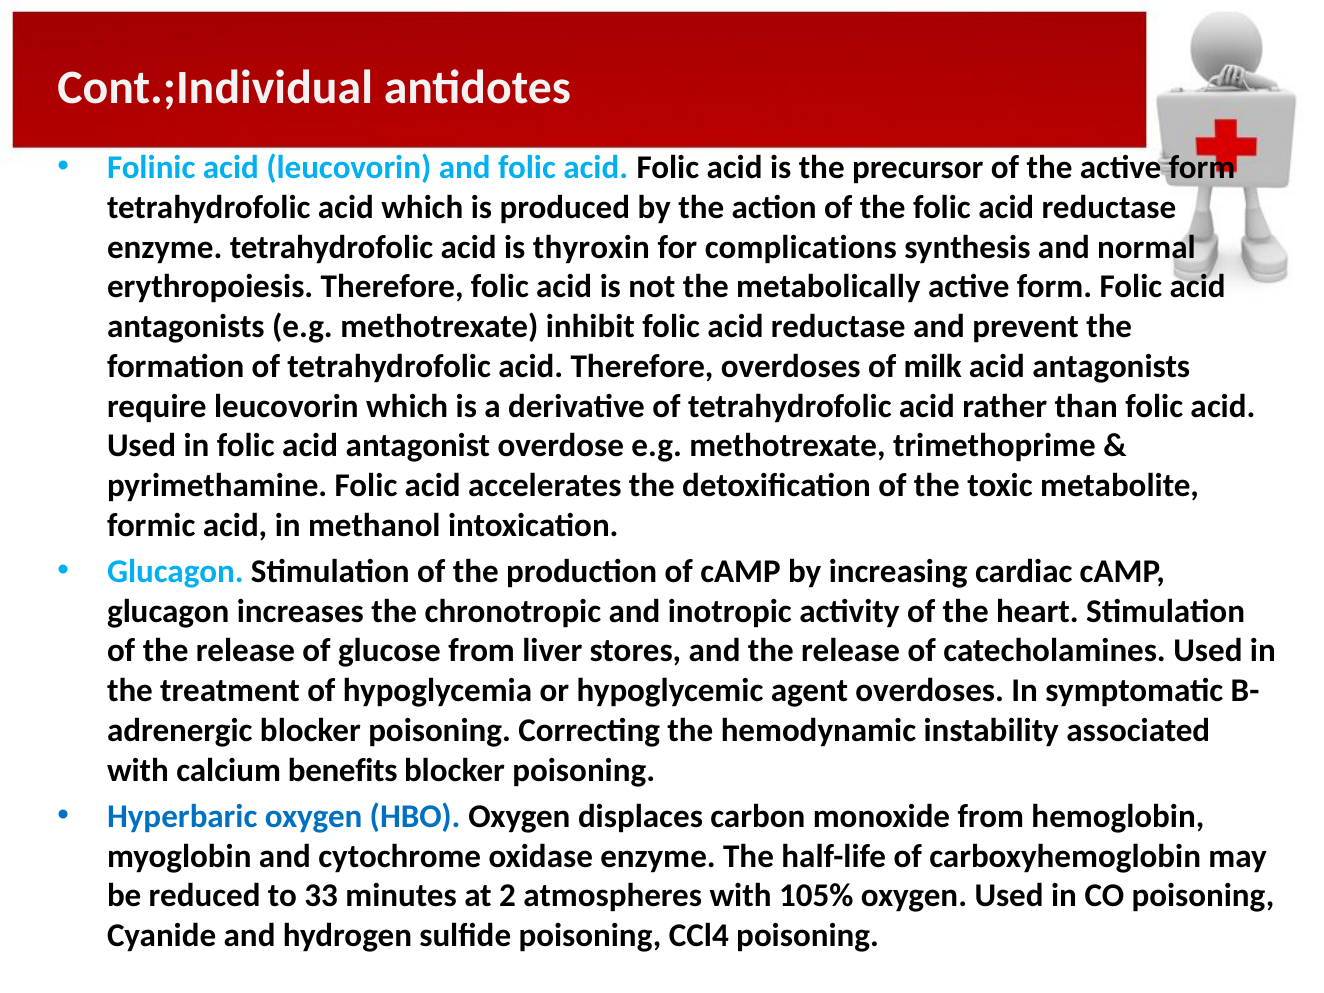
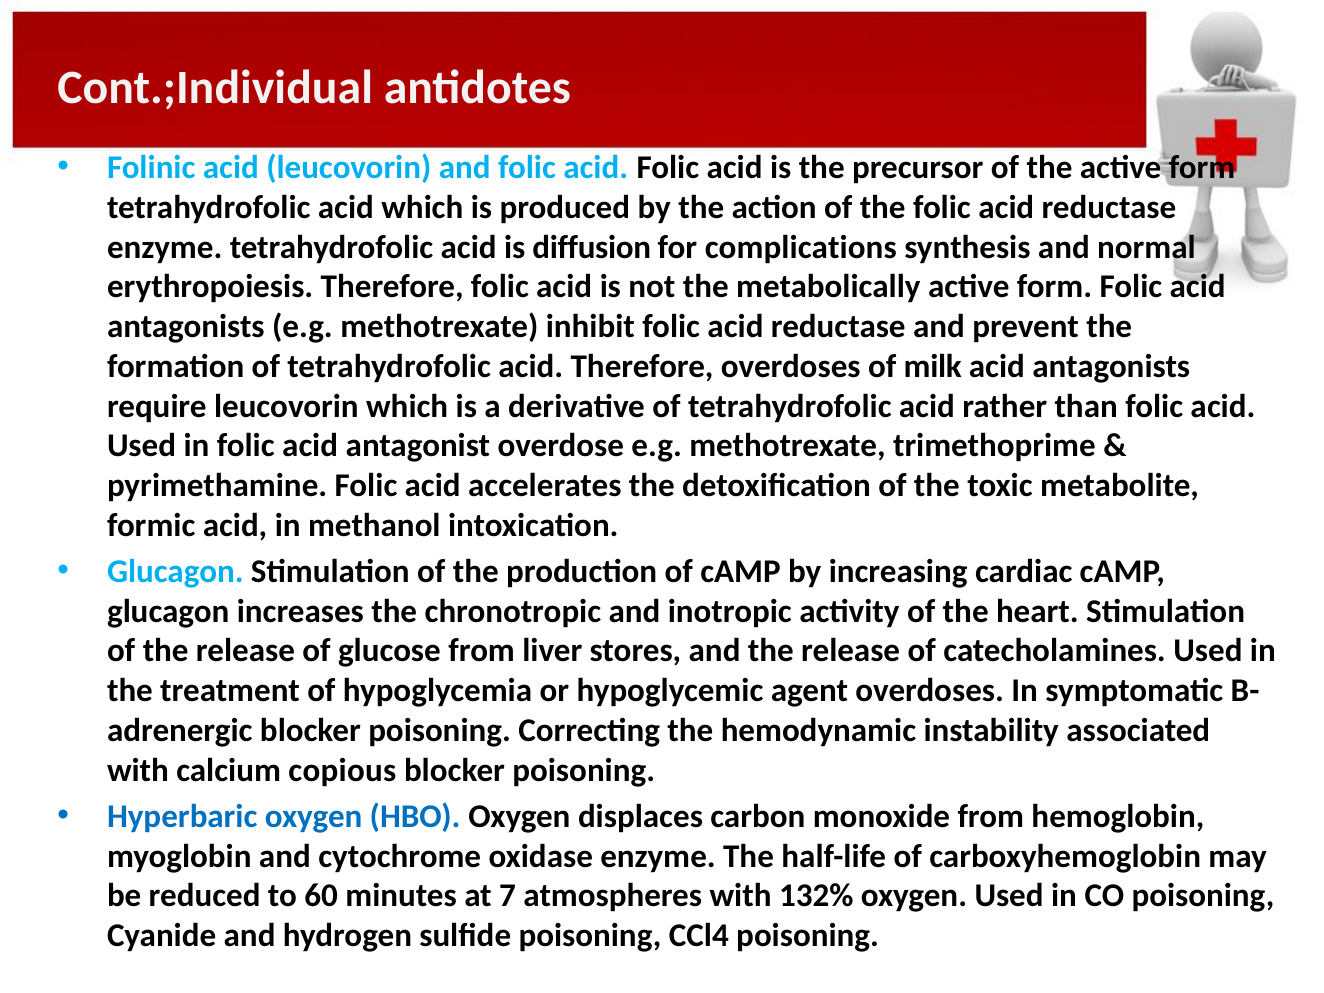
thyroxin: thyroxin -> diffusion (592, 247)
benefits: benefits -> copious (342, 770)
33: 33 -> 60 (321, 896)
2: 2 -> 7 (508, 896)
105%: 105% -> 132% (816, 896)
